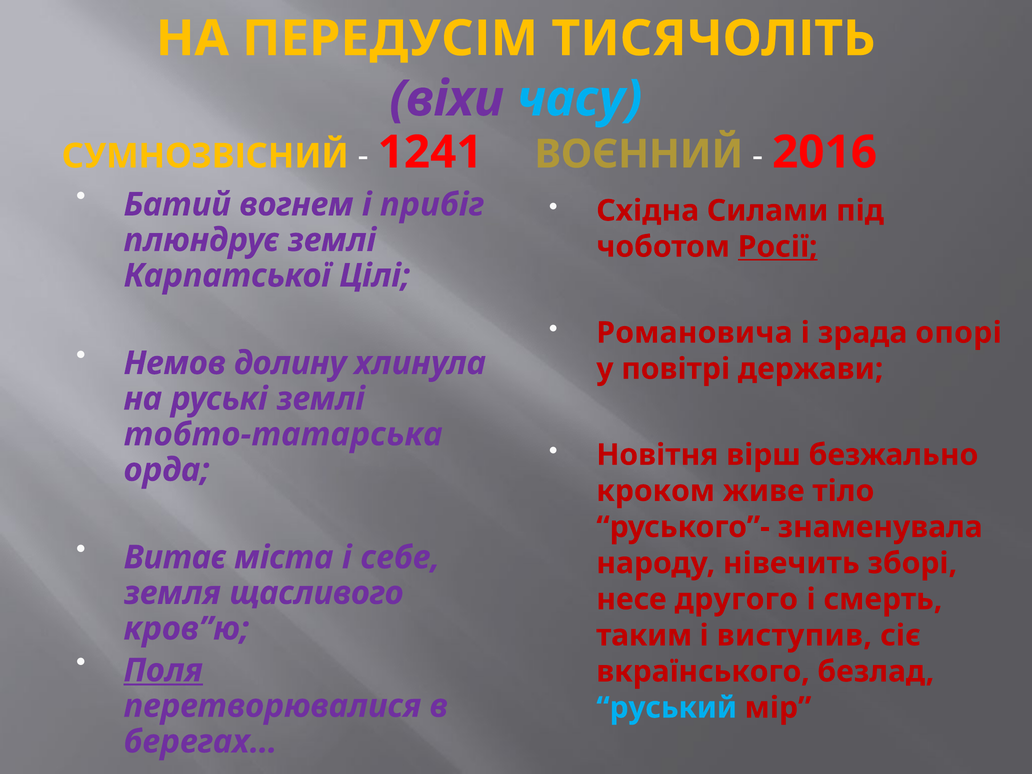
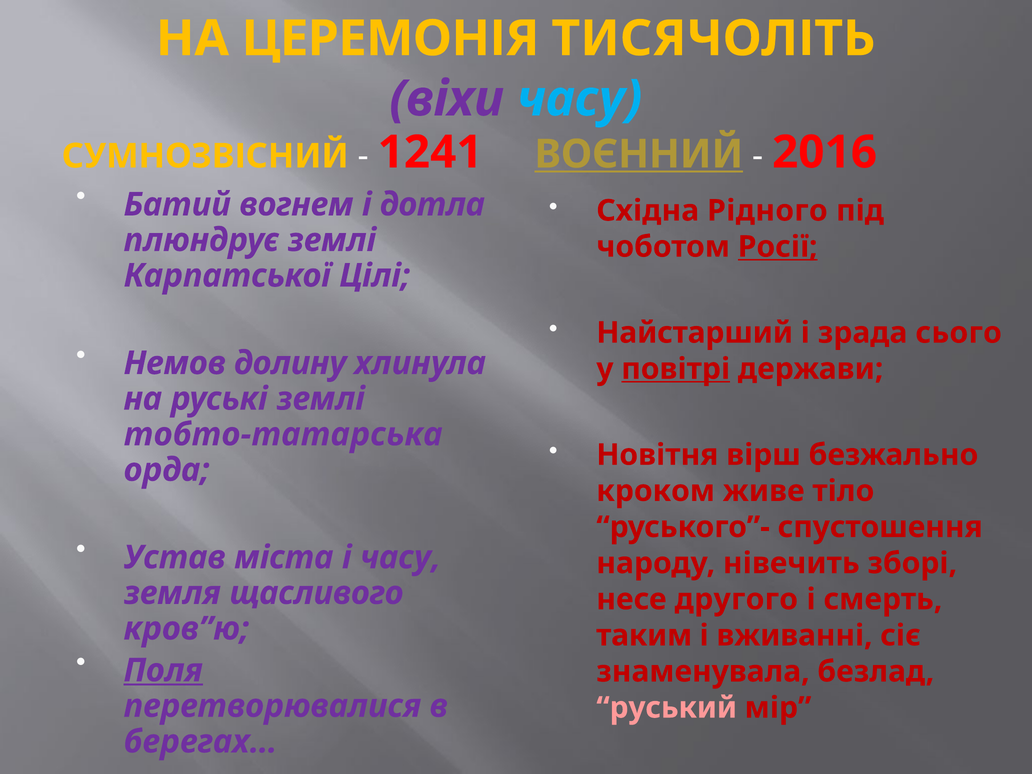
ПЕРЕДУСІМ: ПЕРЕДУСІМ -> ЦЕРЕМОНІЯ (390, 39)
ВОЄННИЙ underline: none -> present (639, 154)
прибіг: прибіг -> дотла (432, 205)
Силами: Силами -> Рідного (767, 211)
Романовича: Романовича -> Найстарший (695, 333)
опорі: опорі -> сього (959, 333)
повітрі underline: none -> present (676, 369)
знаменувала: знаменувала -> спустошення (880, 527)
Витає: Витає -> Устав (175, 557)
і себе: себе -> часу (400, 557)
виступив: виступив -> вживанні (795, 635)
вкраїнського: вкраїнського -> знаменувала (703, 672)
руський colour: light blue -> pink (667, 708)
